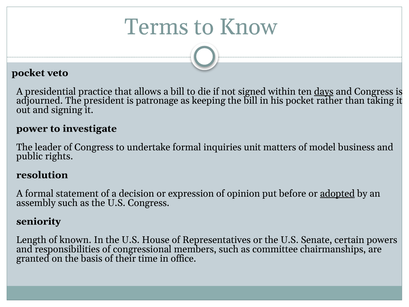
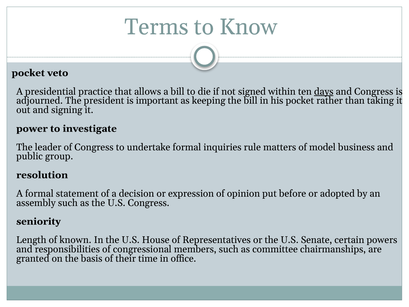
patronage: patronage -> important (157, 101)
unit: unit -> rule (252, 147)
rights: rights -> group (59, 156)
adopted underline: present -> none (337, 193)
